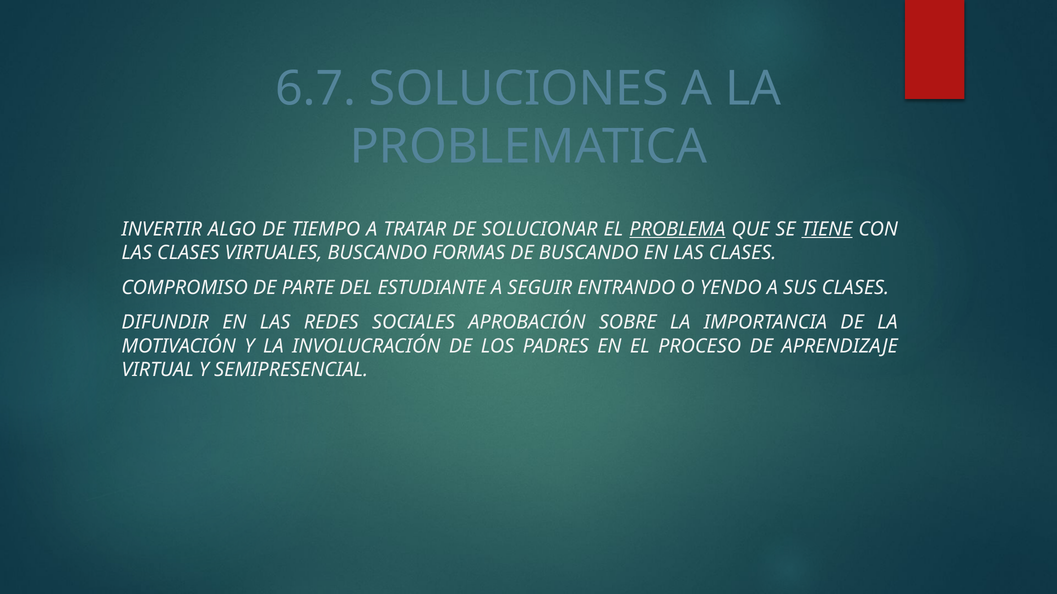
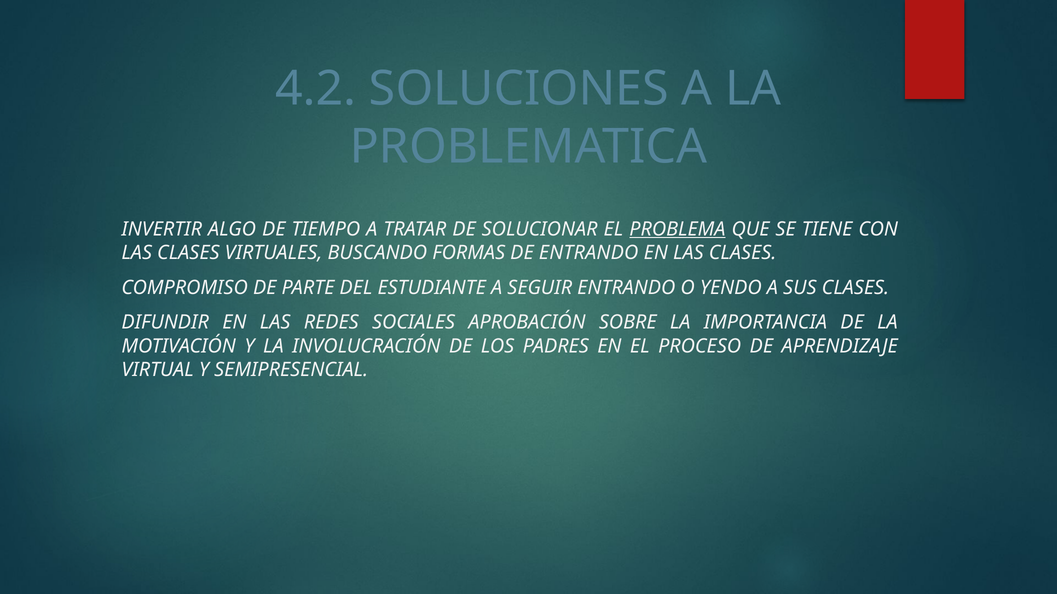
6.7: 6.7 -> 4.2 (316, 89)
TIENE underline: present -> none (827, 229)
DE BUSCANDO: BUSCANDO -> ENTRANDO (589, 253)
